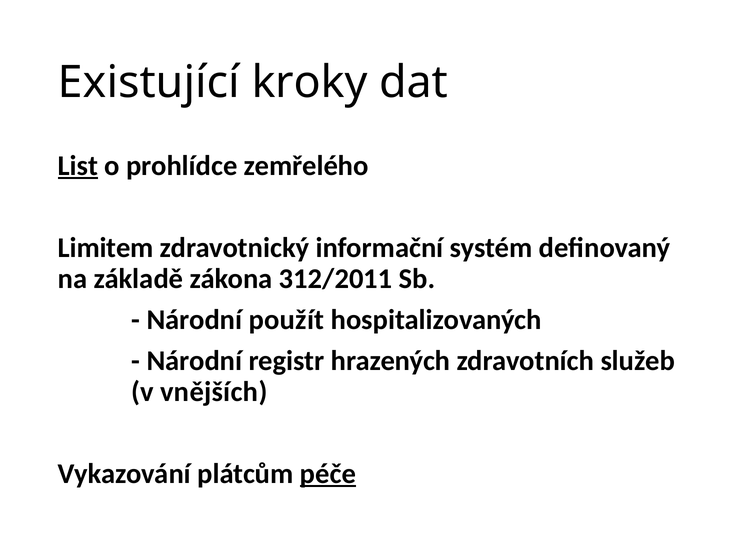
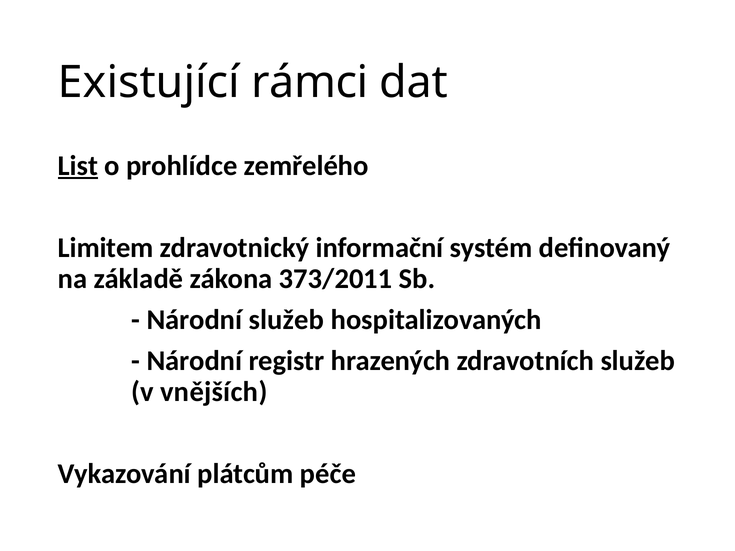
kroky: kroky -> rámci (310, 82)
312/2011: 312/2011 -> 373/2011 (336, 279)
Národní použít: použít -> služeb (286, 320)
péče underline: present -> none (328, 474)
